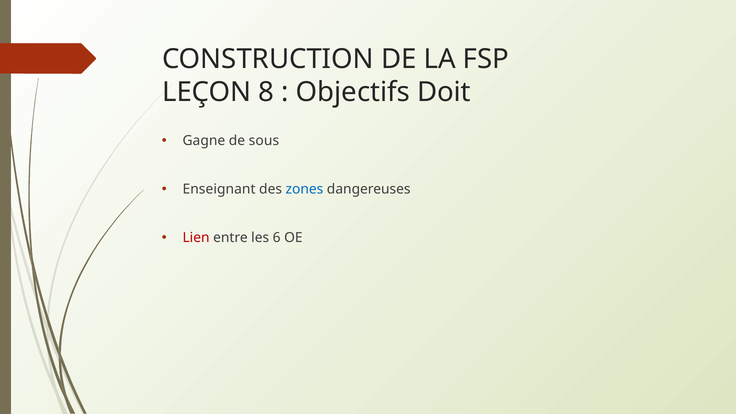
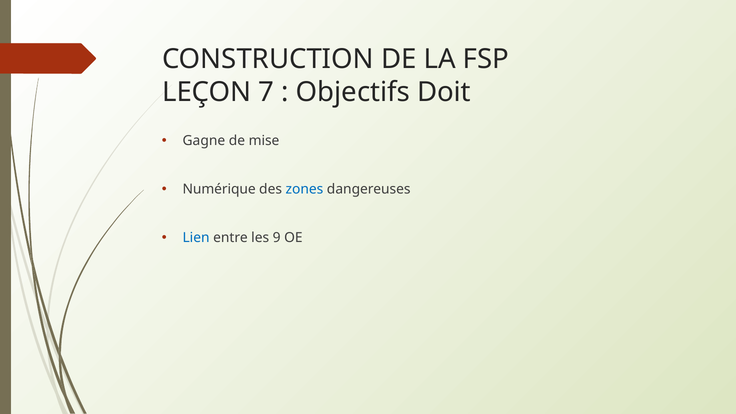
8: 8 -> 7 (266, 92)
sous: sous -> mise (264, 141)
Enseignant: Enseignant -> Numérique (219, 189)
Lien colour: red -> blue (196, 238)
6: 6 -> 9 (277, 238)
